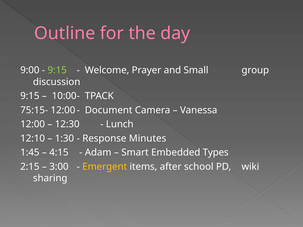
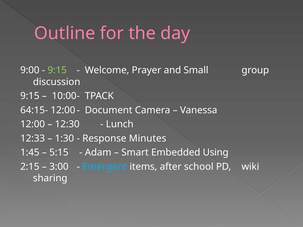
75:15-: 75:15- -> 64:15- (34, 110)
12:10: 12:10 -> 12:33 (33, 139)
4:15: 4:15 -> 5:15 (59, 153)
Types: Types -> Using (216, 153)
Emergent colour: yellow -> light blue (105, 167)
